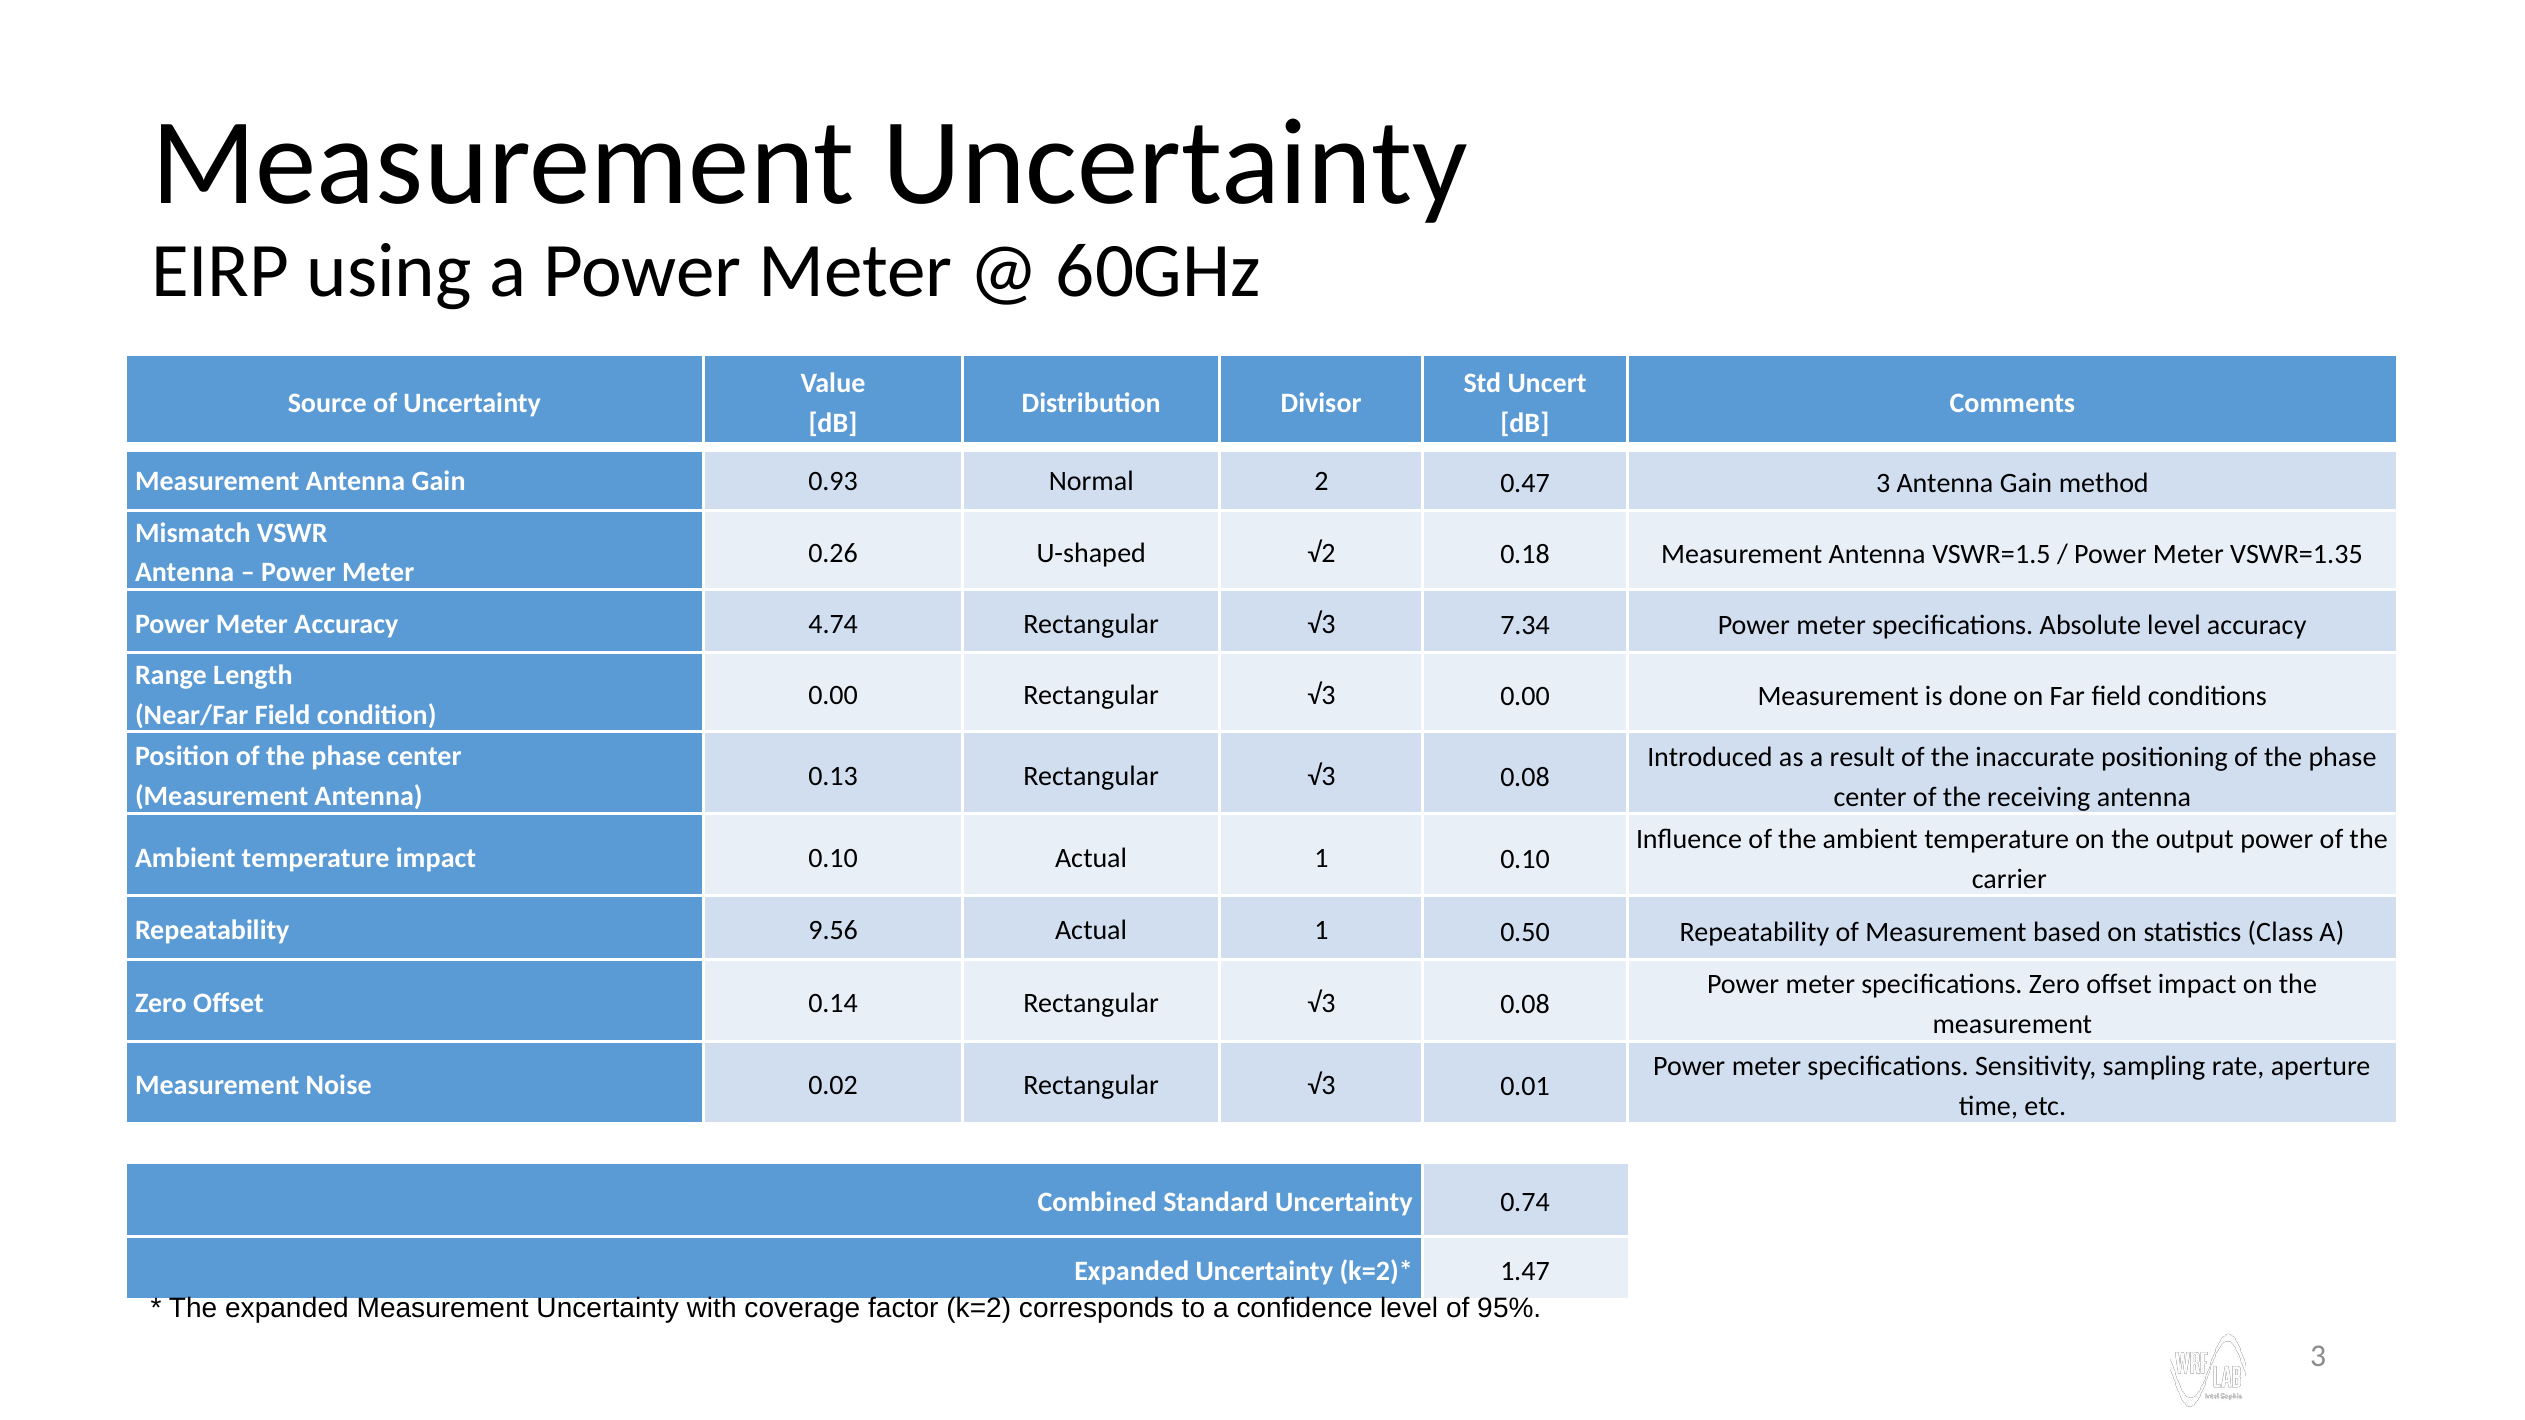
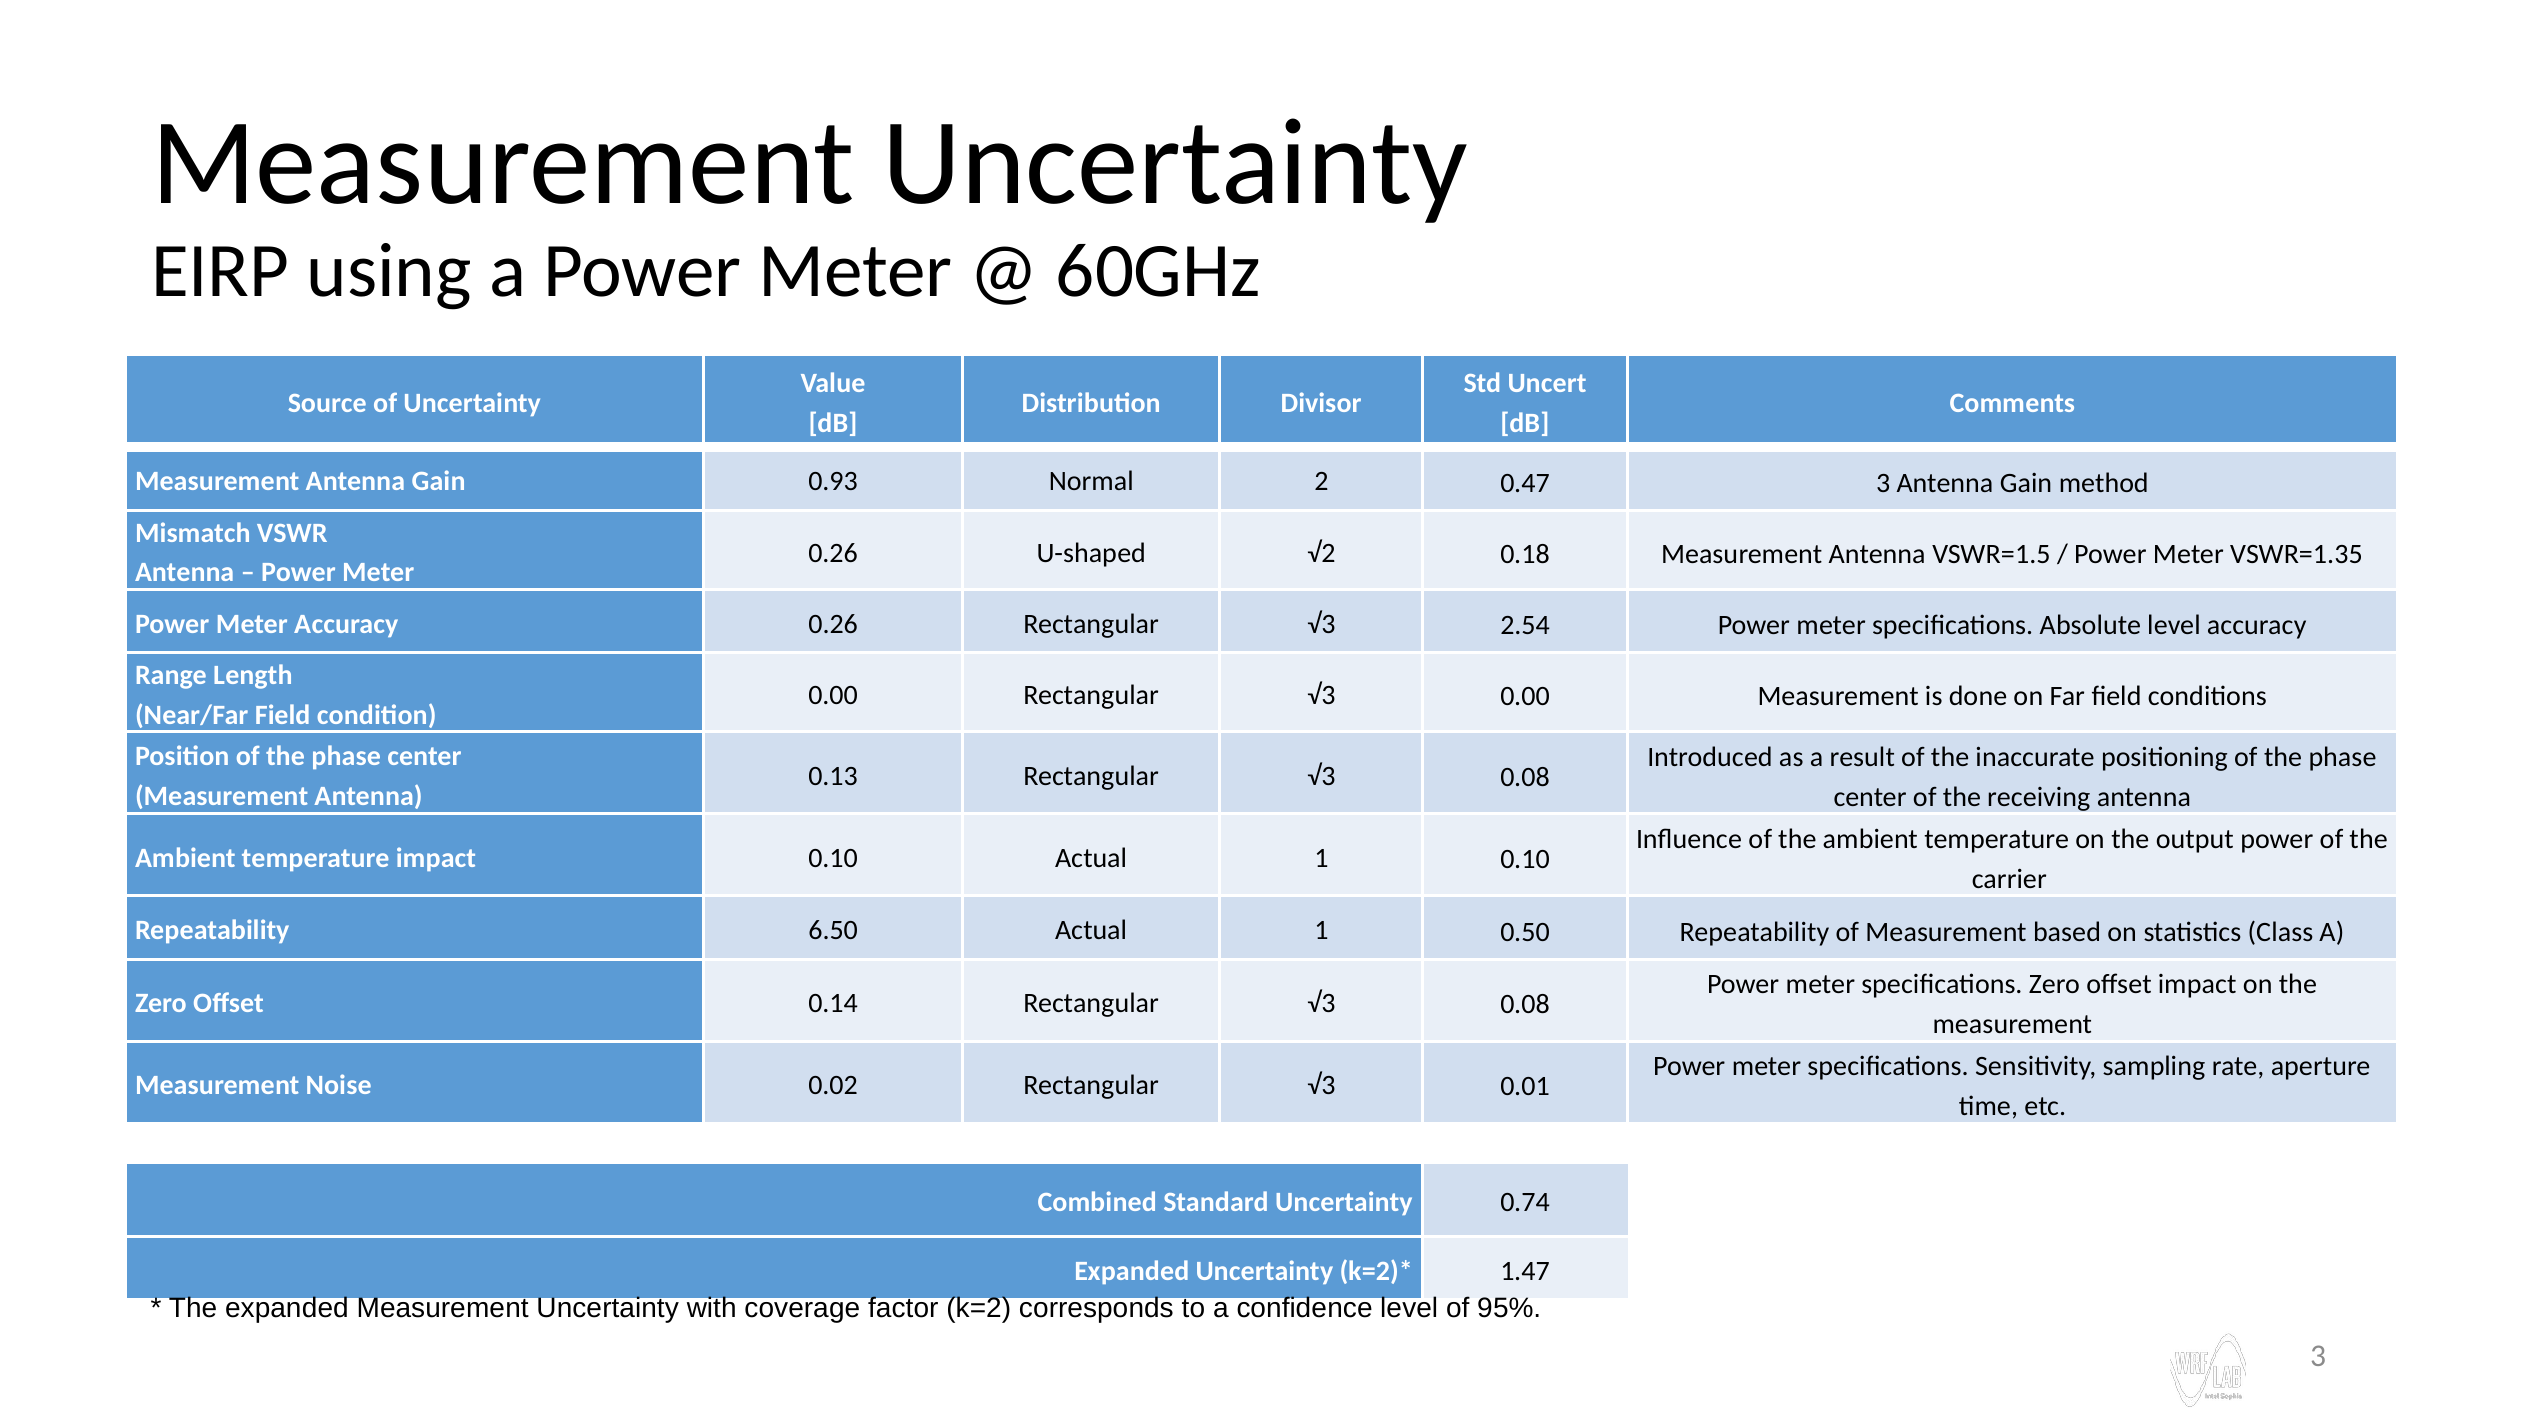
Accuracy 4.74: 4.74 -> 0.26 (833, 624)
7.34: 7.34 -> 2.54 (1525, 625)
9.56: 9.56 -> 6.50 (833, 931)
